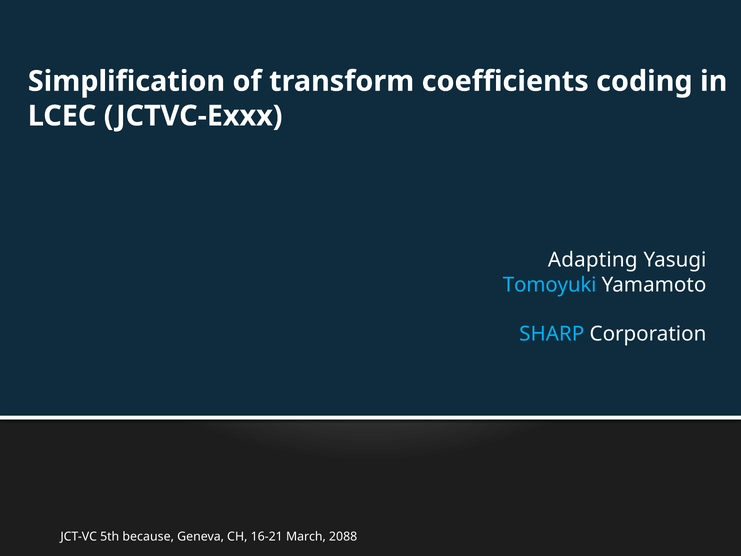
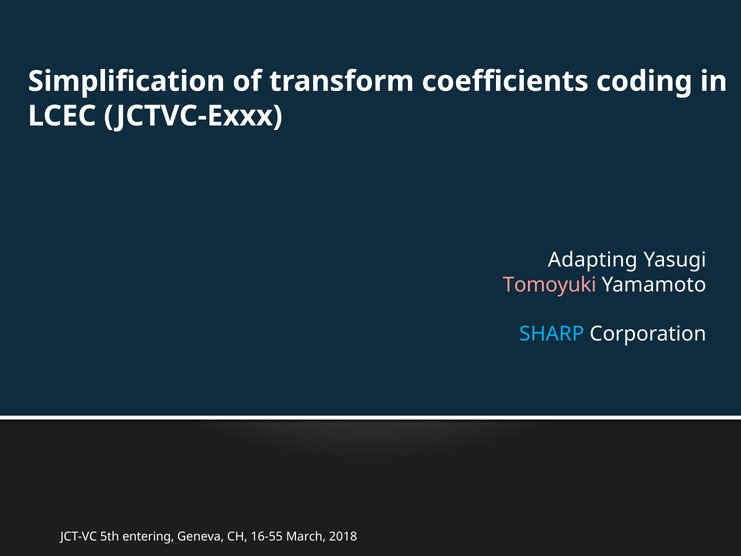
Tomoyuki colour: light blue -> pink (550, 285)
because: because -> entering (148, 537)
16-21: 16-21 -> 16-55 (267, 537)
2088: 2088 -> 2018 (343, 537)
